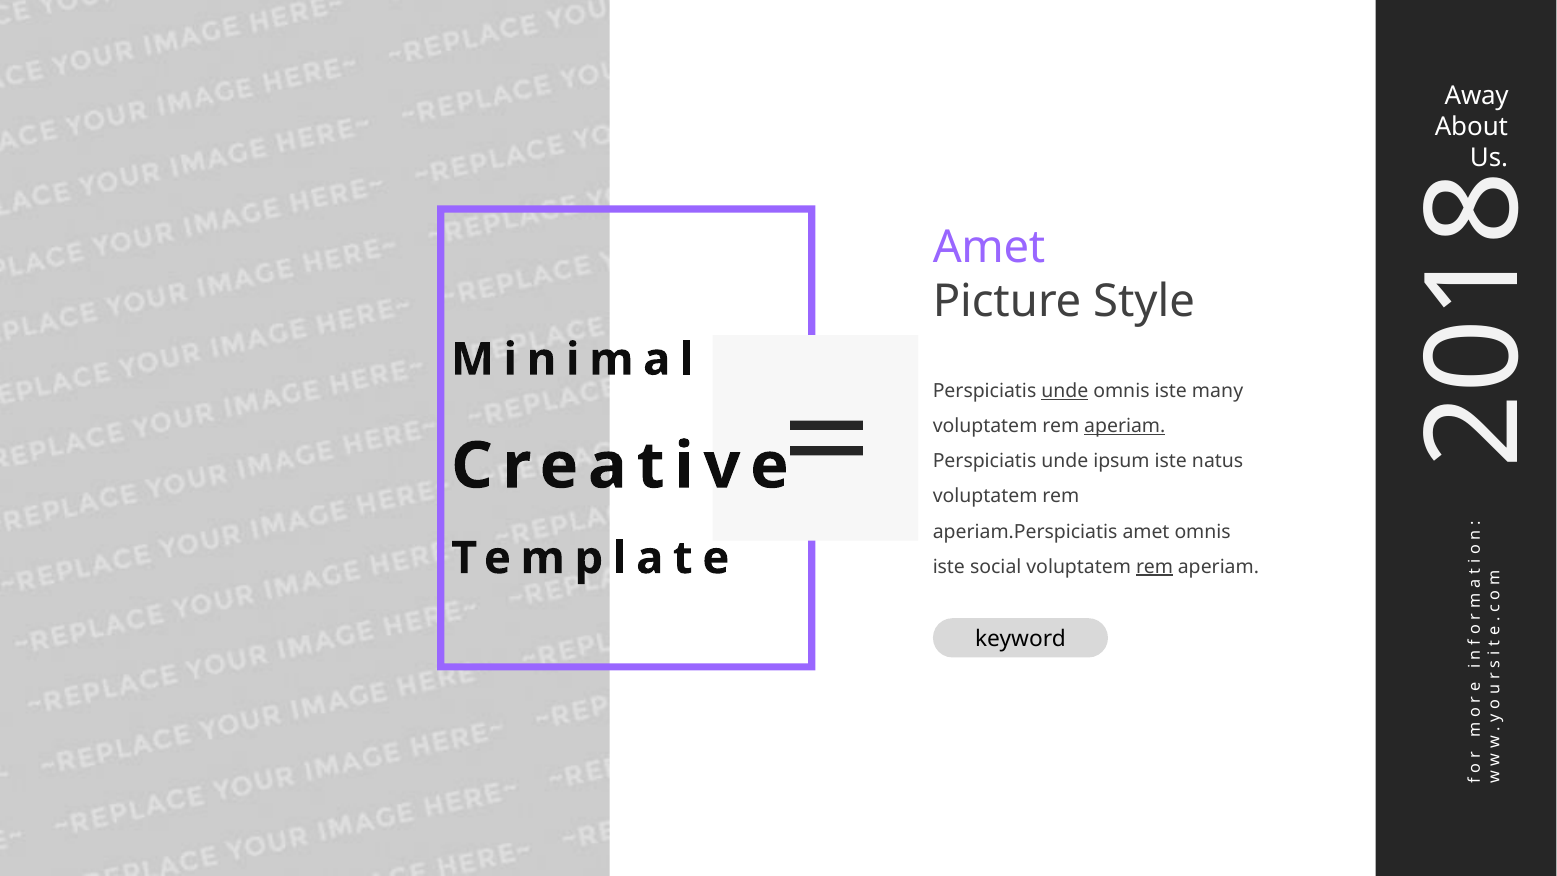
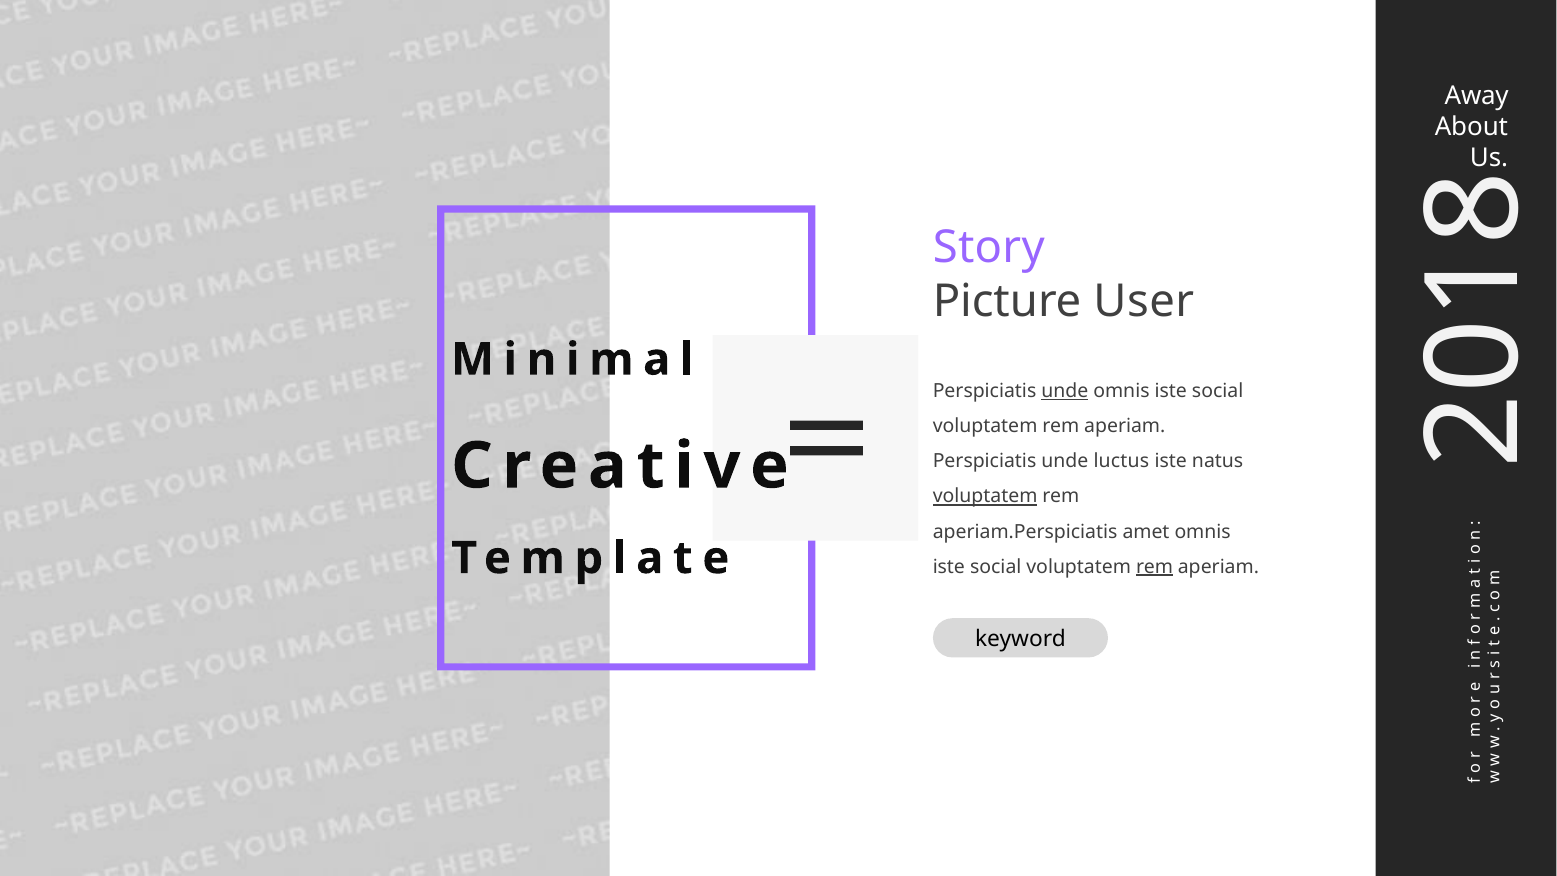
Amet: Amet -> Story (989, 247)
Style: Style -> User (1144, 302)
many: many -> social (1218, 391)
aperiam underline: present -> none (1125, 426)
ipsum: ipsum -> luctus (1121, 461)
voluptatem underline: none -> present (985, 496)
